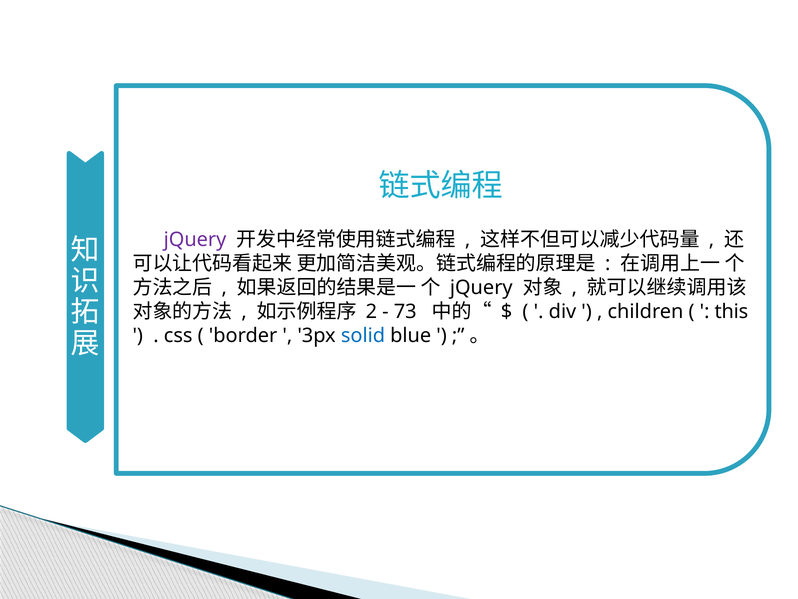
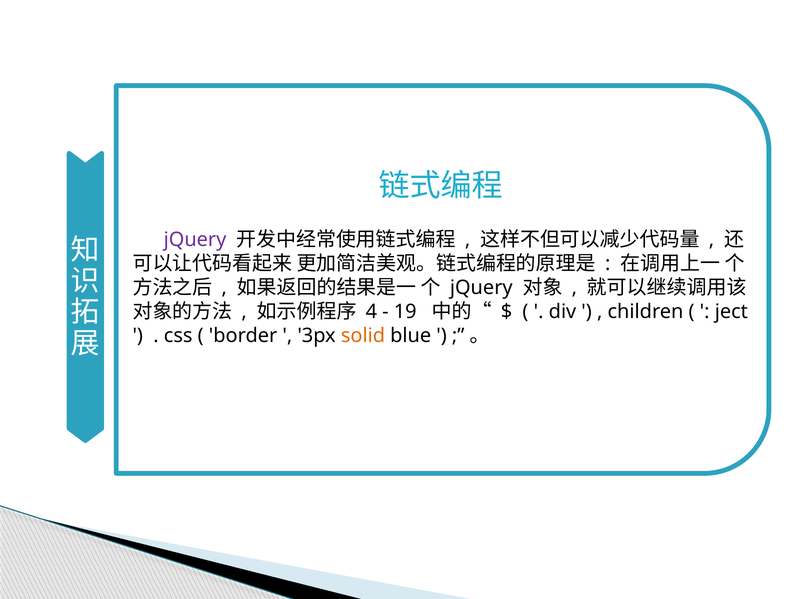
2: 2 -> 4 (371, 311)
73: 73 -> 19 (405, 311)
this: this -> ject (731, 311)
solid colour: blue -> orange (363, 335)
